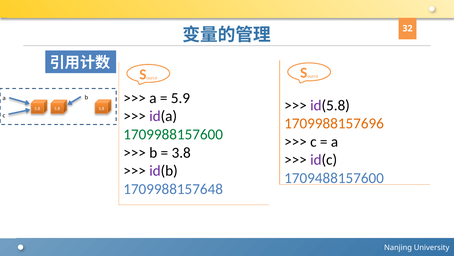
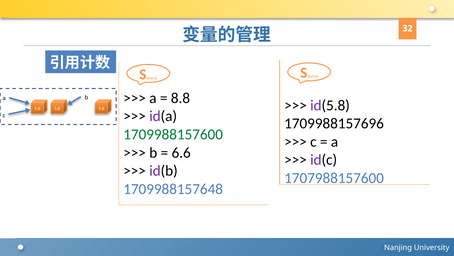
5.9: 5.9 -> 8.8 (180, 98)
1709988157696 colour: orange -> black (334, 123)
3.8: 3.8 -> 6.6 (181, 152)
1709488157600: 1709488157600 -> 1707988157600 (334, 178)
